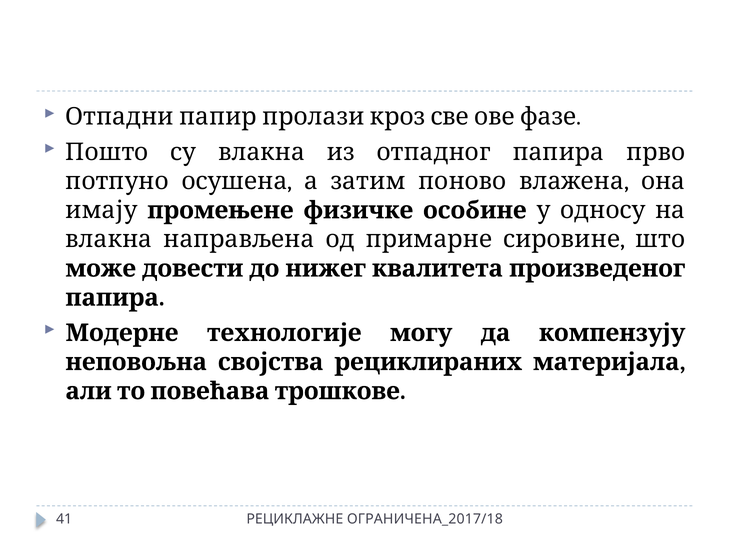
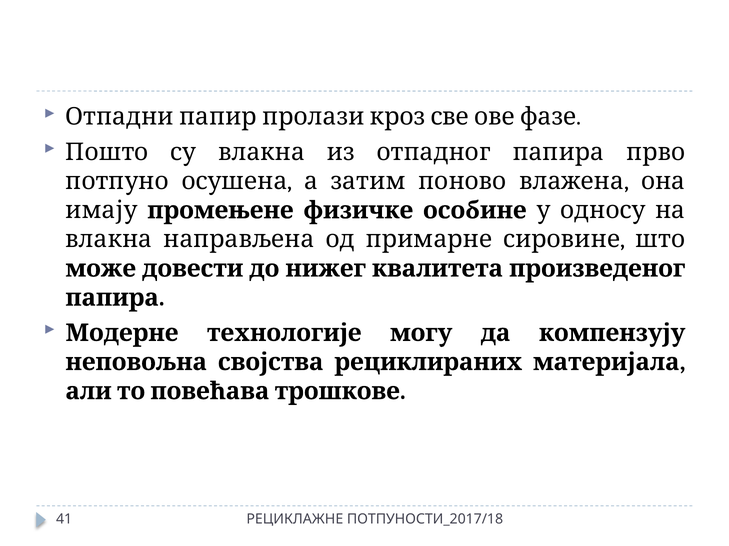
ОГРАНИЧЕНА_2017/18: ОГРАНИЧЕНА_2017/18 -> ПОТПУНОСТИ_2017/18 (425, 520)
